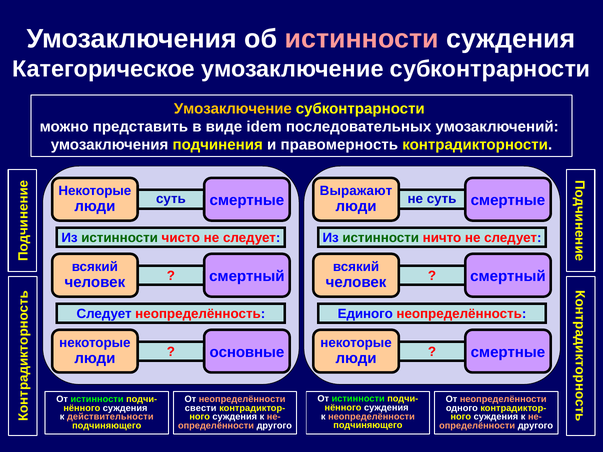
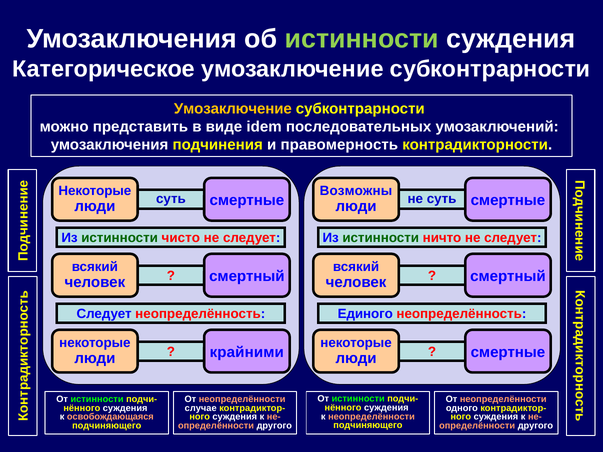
истинности colour: pink -> light green (362, 39)
Выражают: Выражают -> Возможны (356, 191)
основные: основные -> крайними (247, 352)
свести: свести -> случае (201, 408)
действительности: действительности -> освобождающаяся (110, 417)
